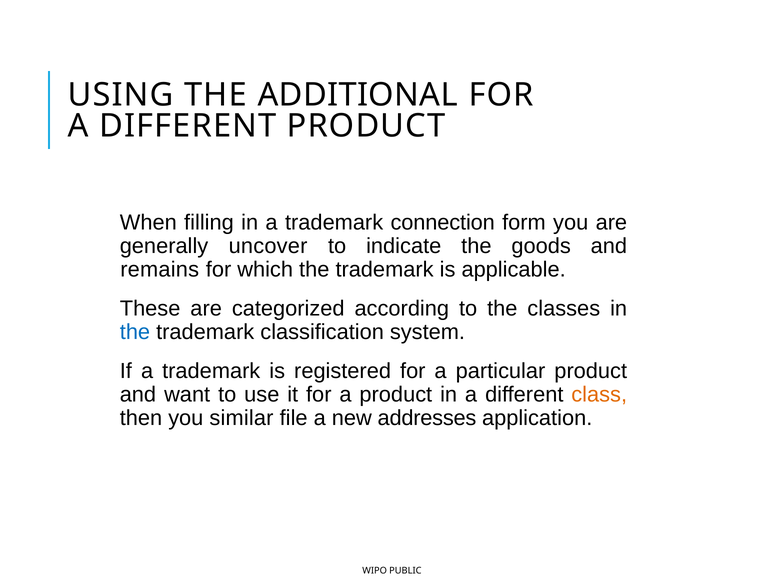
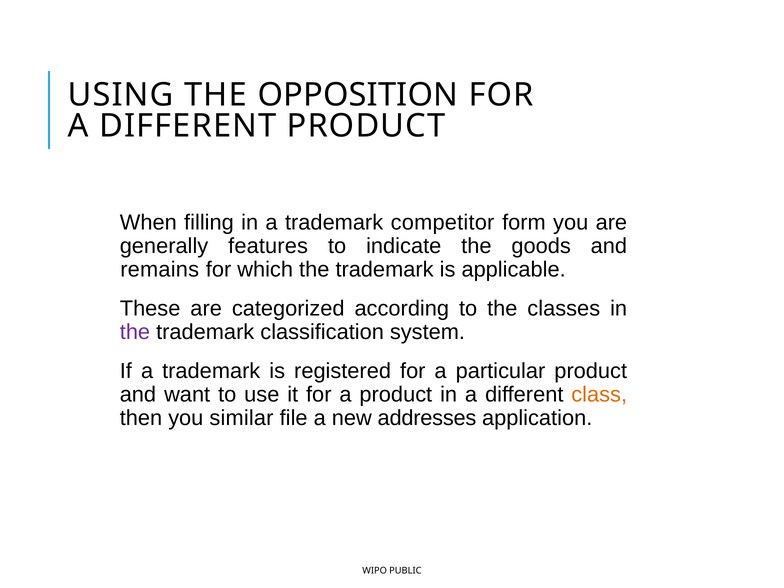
ADDITIONAL: ADDITIONAL -> OPPOSITION (358, 95)
connection: connection -> competitor (443, 223)
uncover: uncover -> features (268, 246)
the colour: blue -> purple (135, 332)
